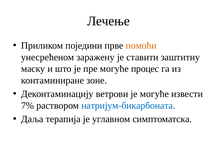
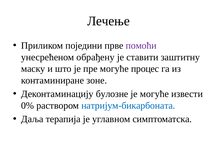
помоћи colour: orange -> purple (141, 46)
заражену: заражену -> обрађену (96, 57)
ветрови: ветрови -> булозне (112, 94)
7%: 7% -> 0% (28, 105)
